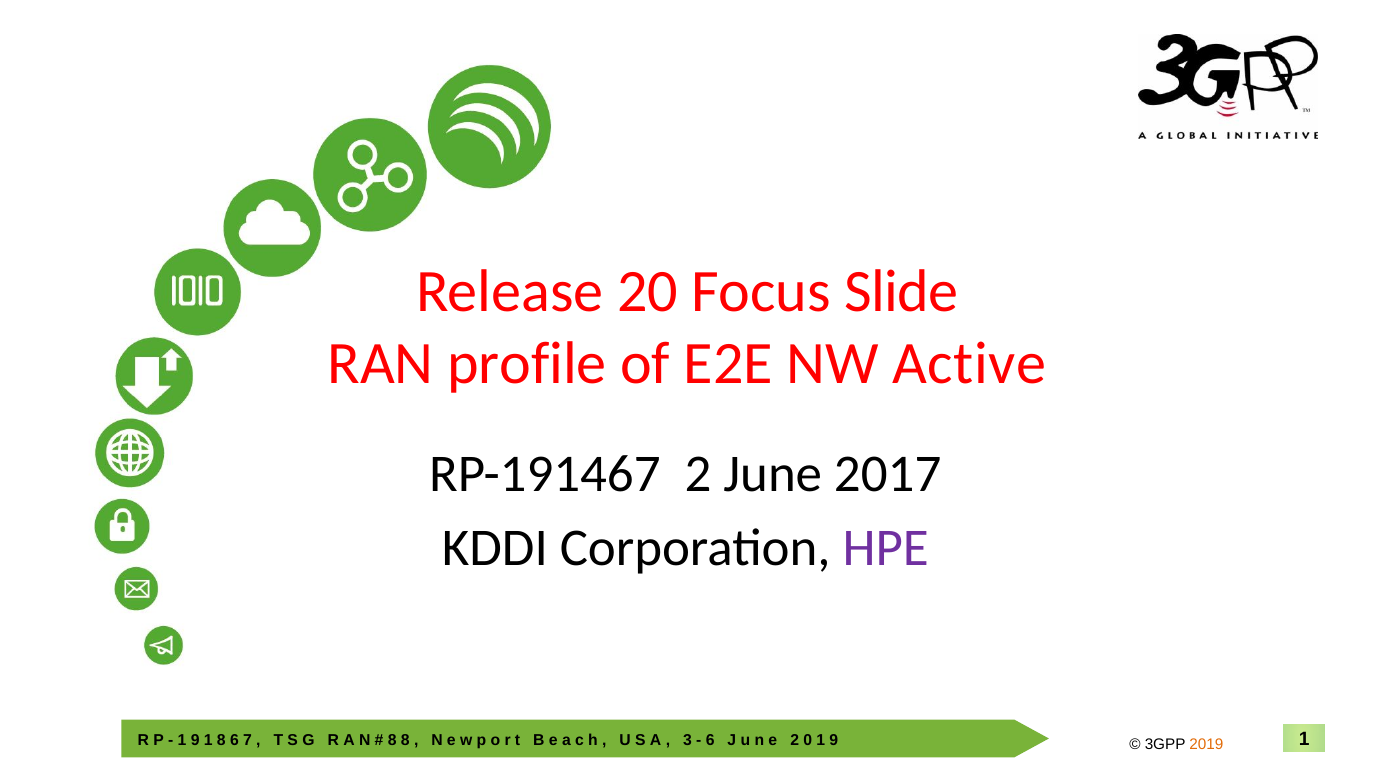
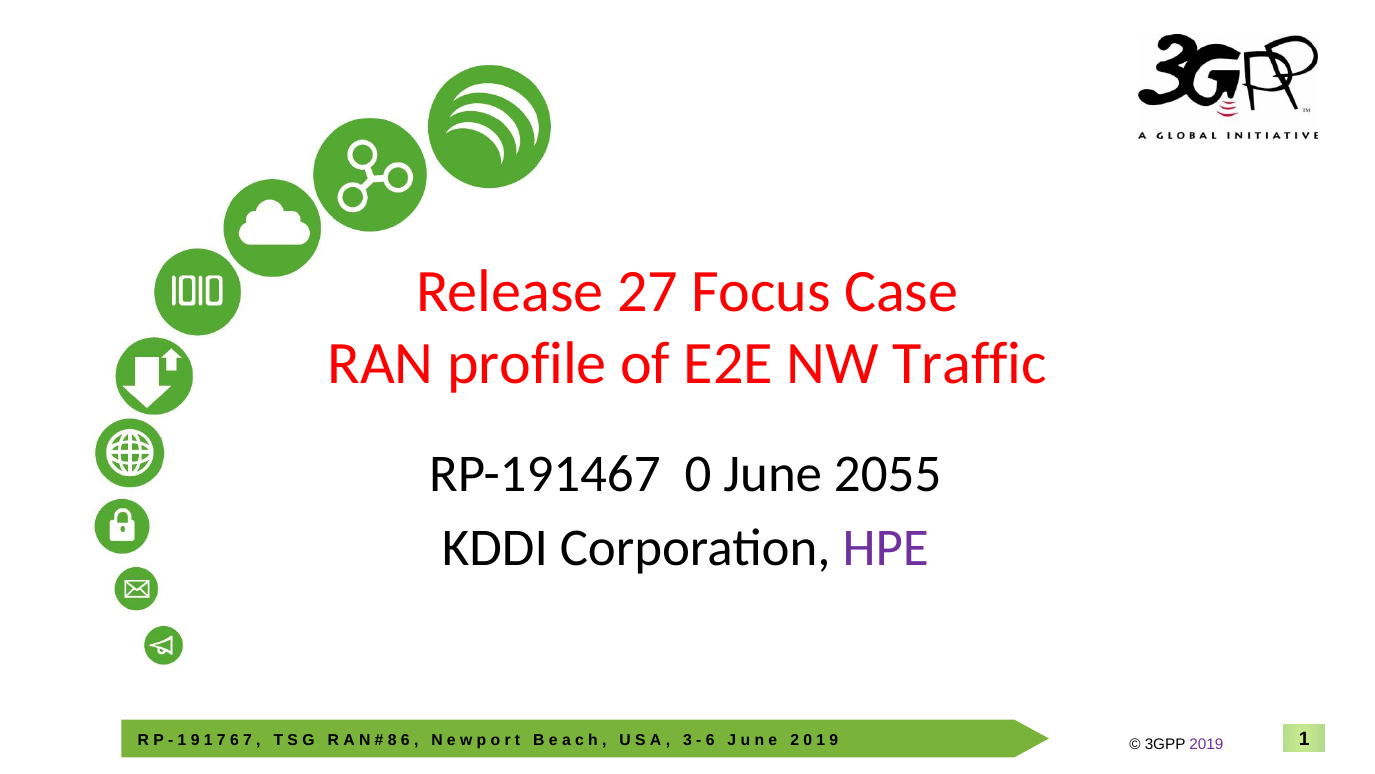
20: 20 -> 27 (648, 291)
Slide: Slide -> Case (901, 291)
Active: Active -> Traffic (970, 363)
RP-191467 2: 2 -> 0 (698, 474)
2017: 2017 -> 2055 (888, 474)
8: 8 -> 7 (221, 740)
8: 8 -> 6 (405, 740)
2019 colour: orange -> purple (1206, 744)
